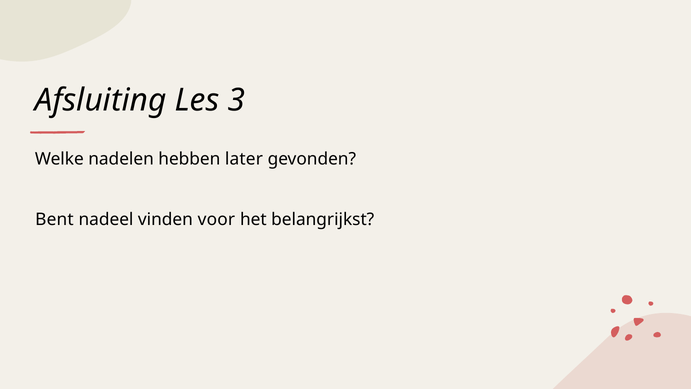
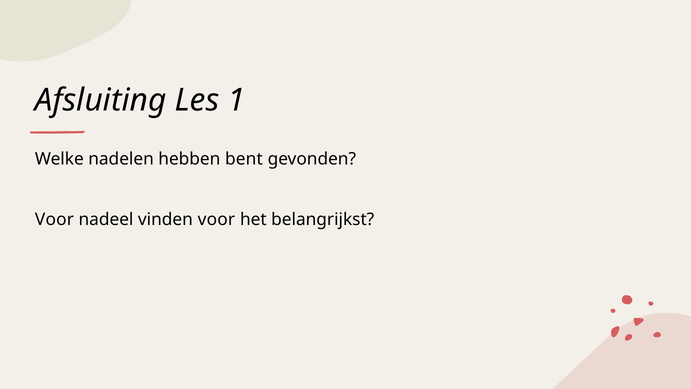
3: 3 -> 1 (236, 100)
later: later -> bent (244, 159)
Bent: Bent -> Voor (54, 219)
